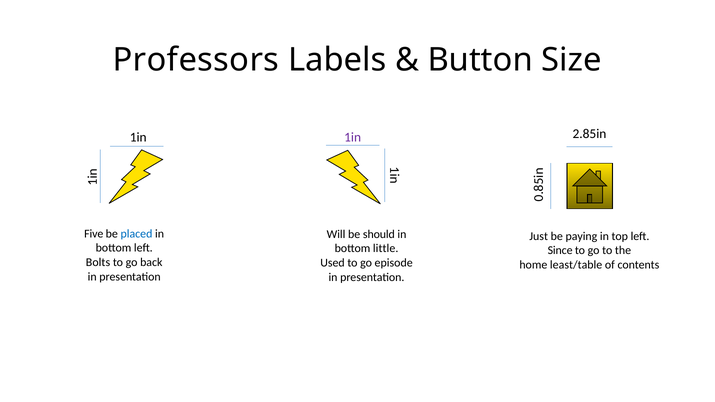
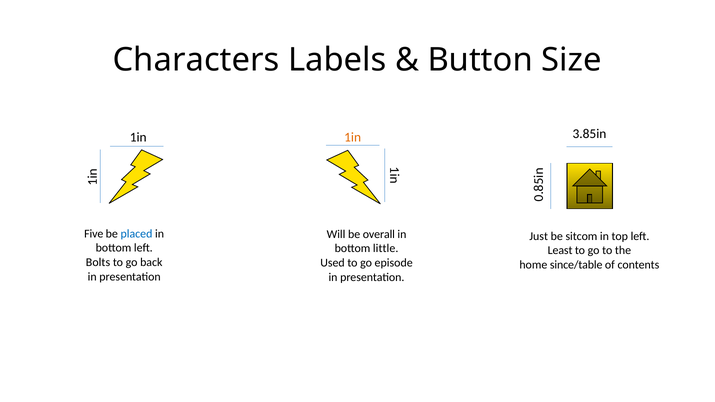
Professors: Professors -> Characters (196, 60)
2.85in: 2.85in -> 3.85in (589, 134)
1in colour: purple -> orange (353, 138)
should: should -> overall (379, 234)
paying: paying -> sitcom (581, 236)
Since: Since -> Least (560, 251)
least/table: least/table -> since/table (576, 265)
